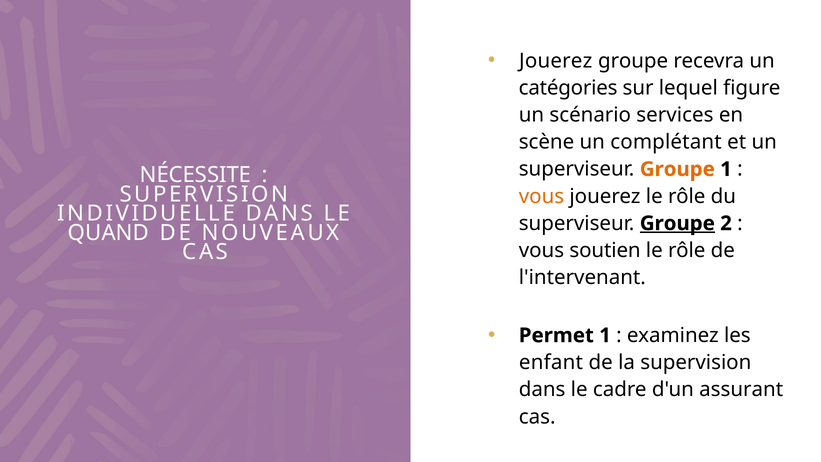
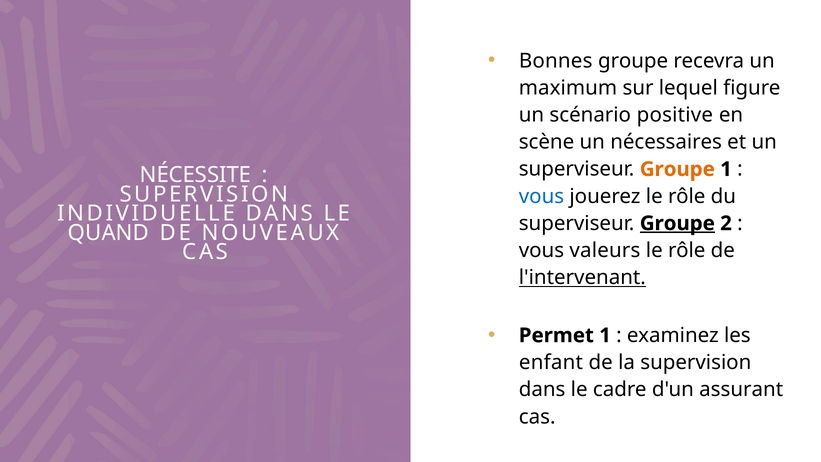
Jouerez: Jouerez -> Bonnes (556, 61)
catégories: catégories -> maximum (568, 88)
services: services -> positive (675, 115)
complétant: complétant -> nécessaires (666, 142)
vous colour: orange -> blue (541, 196)
soutien: soutien -> valeurs (605, 250)
l'intervenant underline: none -> present (582, 277)
